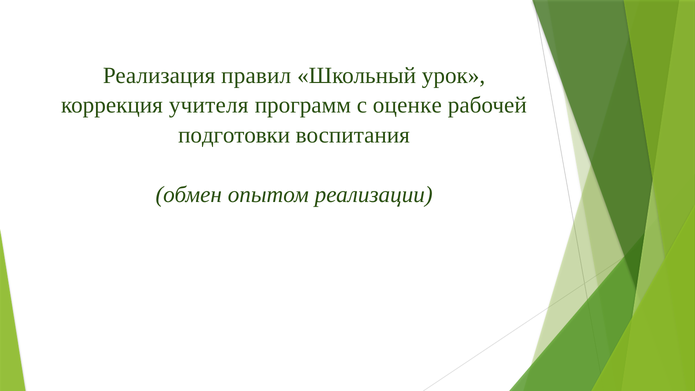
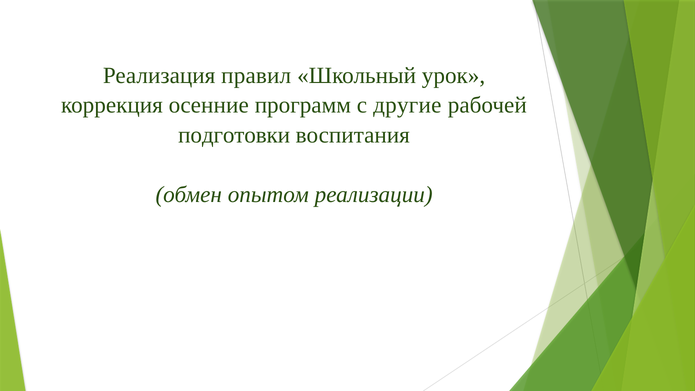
учителя: учителя -> осенние (209, 105)
оценке: оценке -> другие (407, 105)
